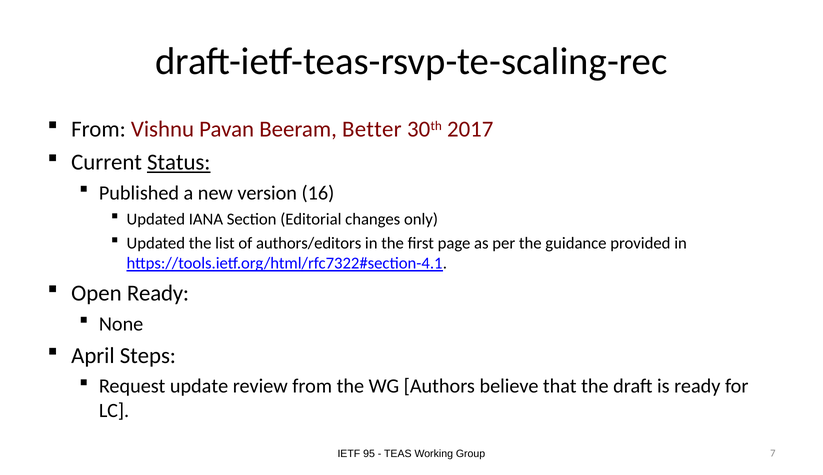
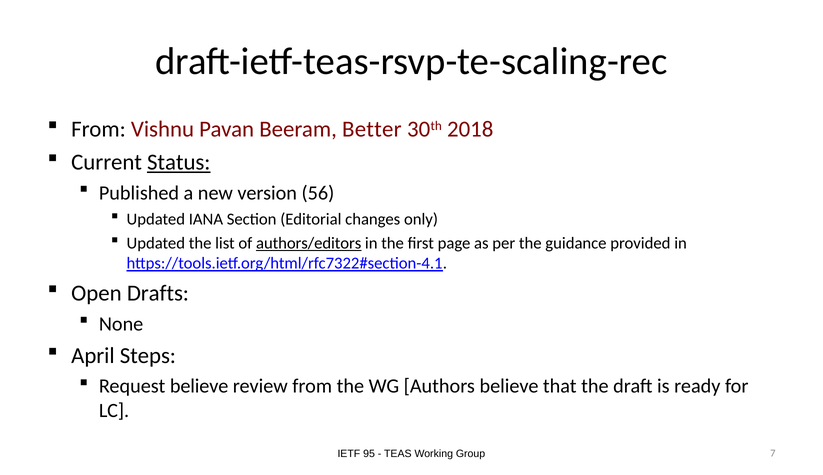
2017: 2017 -> 2018 (470, 129)
16: 16 -> 56 (318, 193)
authors/editors underline: none -> present (309, 243)
Open Ready: Ready -> Drafts (158, 293)
Request update: update -> believe (199, 386)
